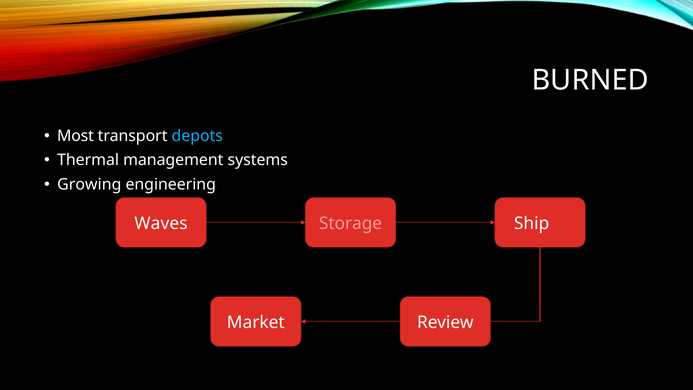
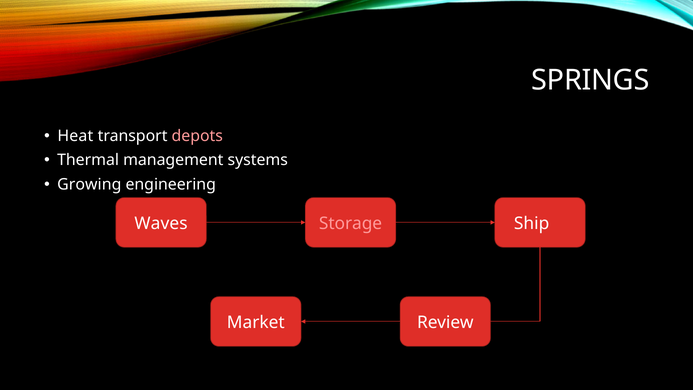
BURNED: BURNED -> SPRINGS (590, 80)
Most: Most -> Heat (75, 136)
depots colour: light blue -> pink (197, 136)
